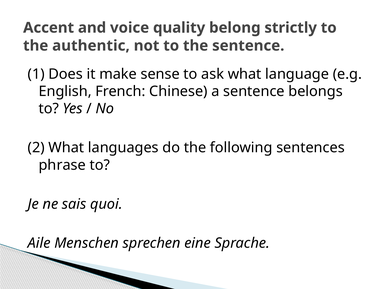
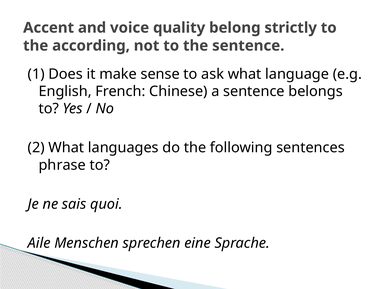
authentic: authentic -> according (91, 46)
